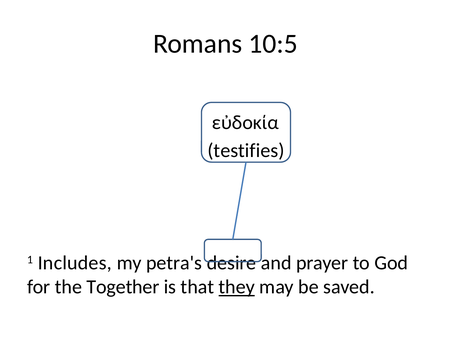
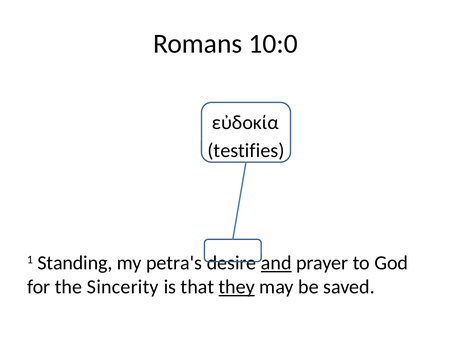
10:5: 10:5 -> 10:0 (273, 44)
Includes: Includes -> Standing (75, 263)
and underline: none -> present (276, 263)
Together: Together -> Sincerity (123, 287)
